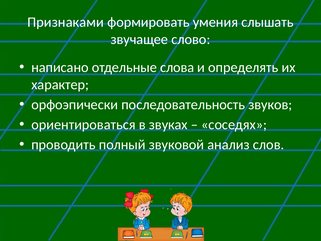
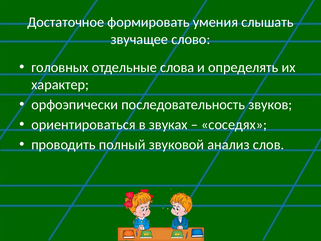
Признаками: Признаками -> Достаточное (66, 22)
написано: написано -> головных (60, 67)
